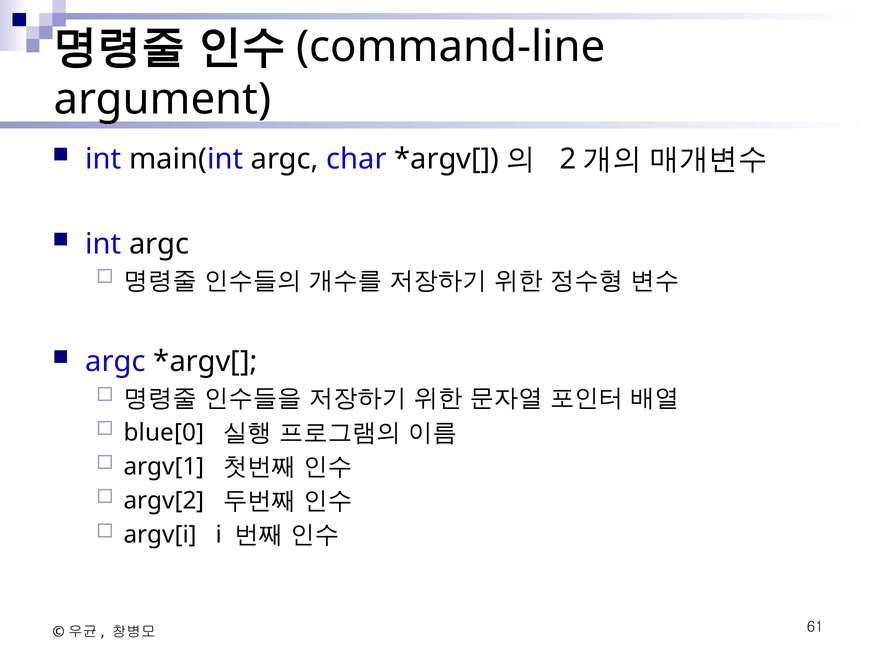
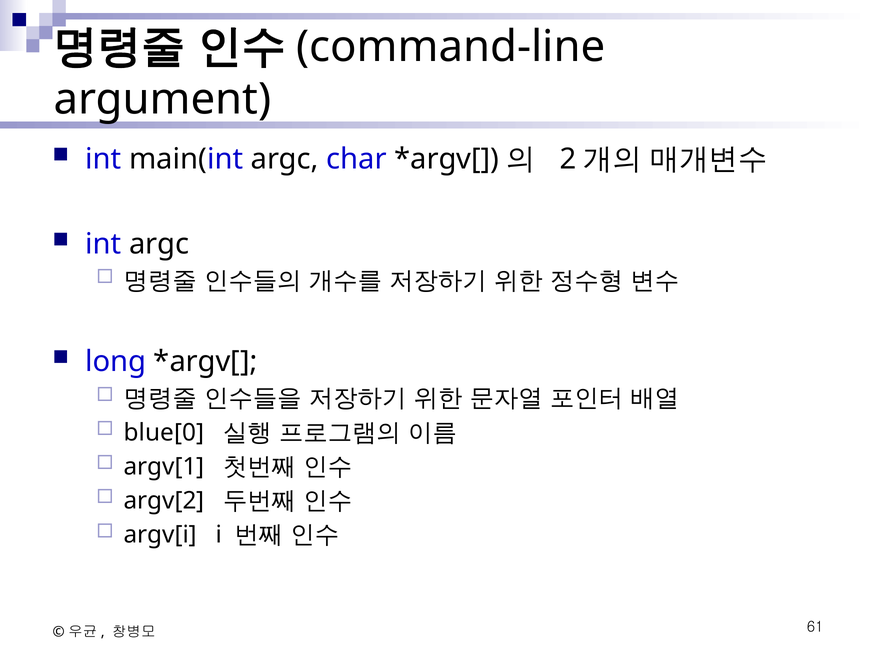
argc: argc -> long (116, 362)
